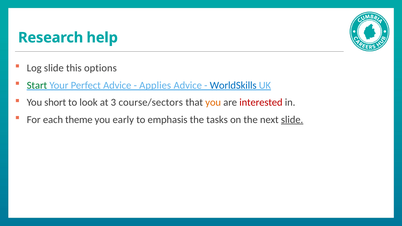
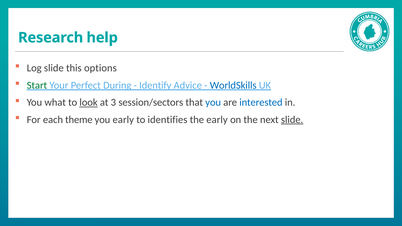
Perfect Advice: Advice -> During (117, 85)
Applies: Applies -> Identify (155, 85)
short: short -> what (55, 103)
look underline: none -> present (89, 103)
course/sectors: course/sectors -> session/sectors (151, 103)
you colour: orange -> blue (213, 103)
interested colour: red -> blue (261, 103)
emphasis: emphasis -> identifies (168, 120)
the tasks: tasks -> early (217, 120)
